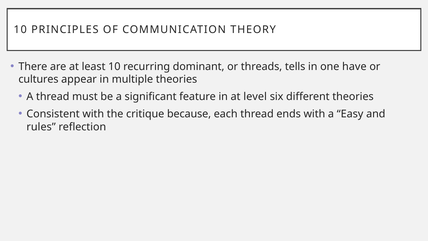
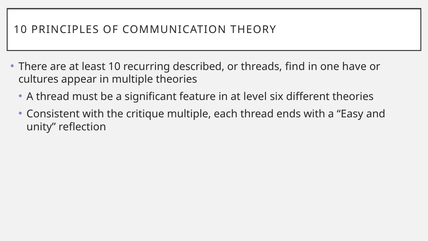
dominant: dominant -> described (199, 66)
tells: tells -> find (295, 66)
critique because: because -> multiple (189, 114)
rules: rules -> unity (41, 127)
